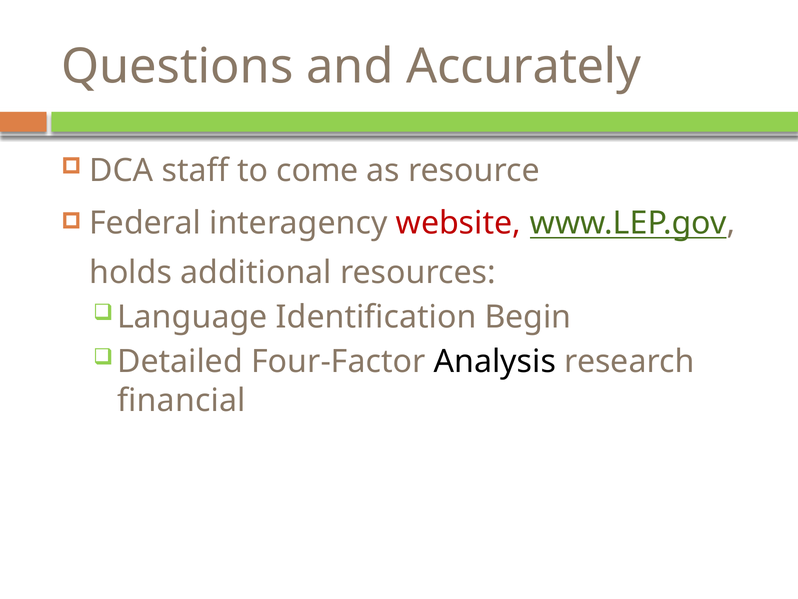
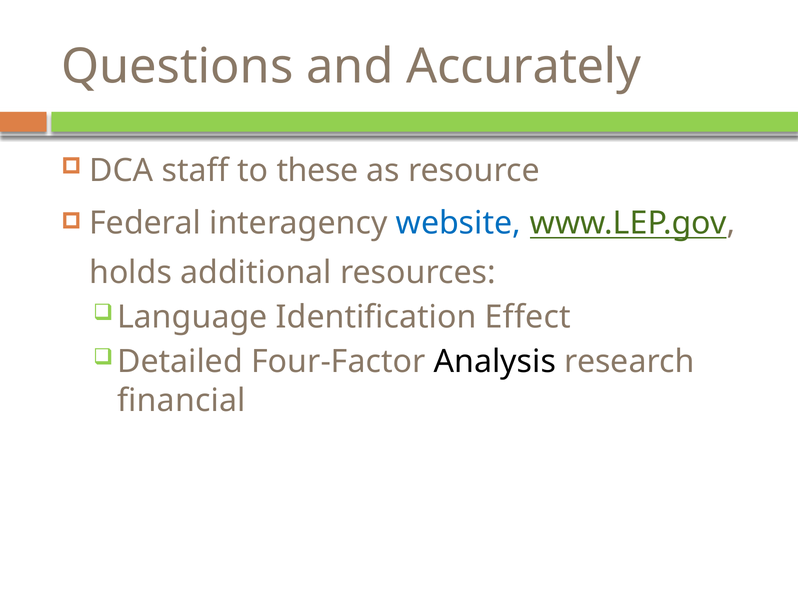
come: come -> these (318, 170)
website colour: red -> blue (458, 223)
Begin: Begin -> Effect (528, 317)
